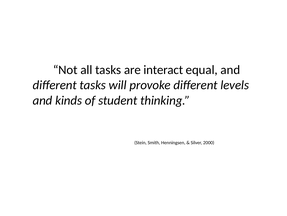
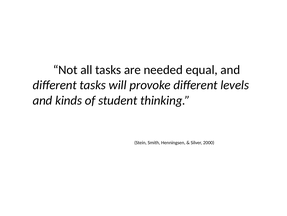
interact: interact -> needed (163, 70)
